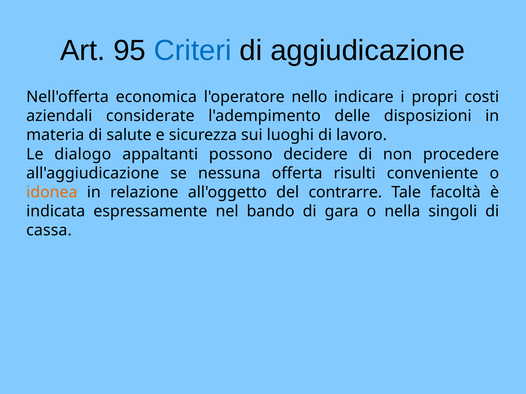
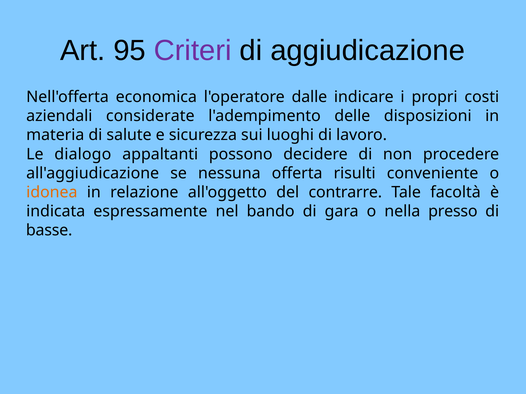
Criteri colour: blue -> purple (193, 51)
nello: nello -> dalle (309, 97)
singoli: singoli -> presso (453, 212)
cassa: cassa -> basse (49, 231)
